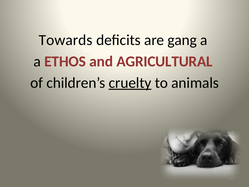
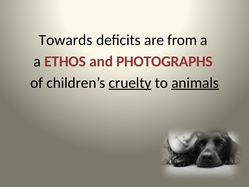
gang: gang -> from (182, 40)
AGRICULTURAL: AGRICULTURAL -> PHOTOGRAPHS (164, 61)
animals underline: none -> present (195, 83)
